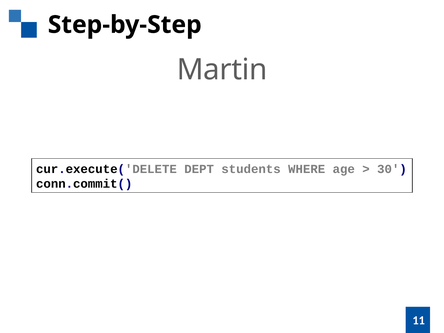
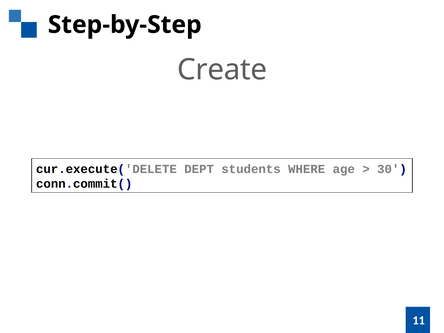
Martin: Martin -> Create (222, 70)
